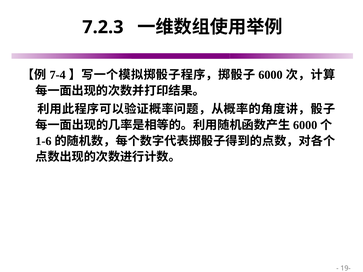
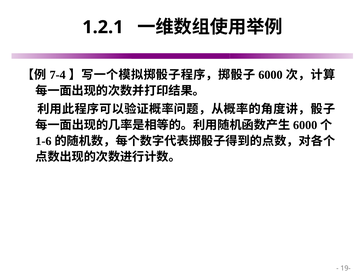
7.2.3: 7.2.3 -> 1.2.1 (103, 27)
